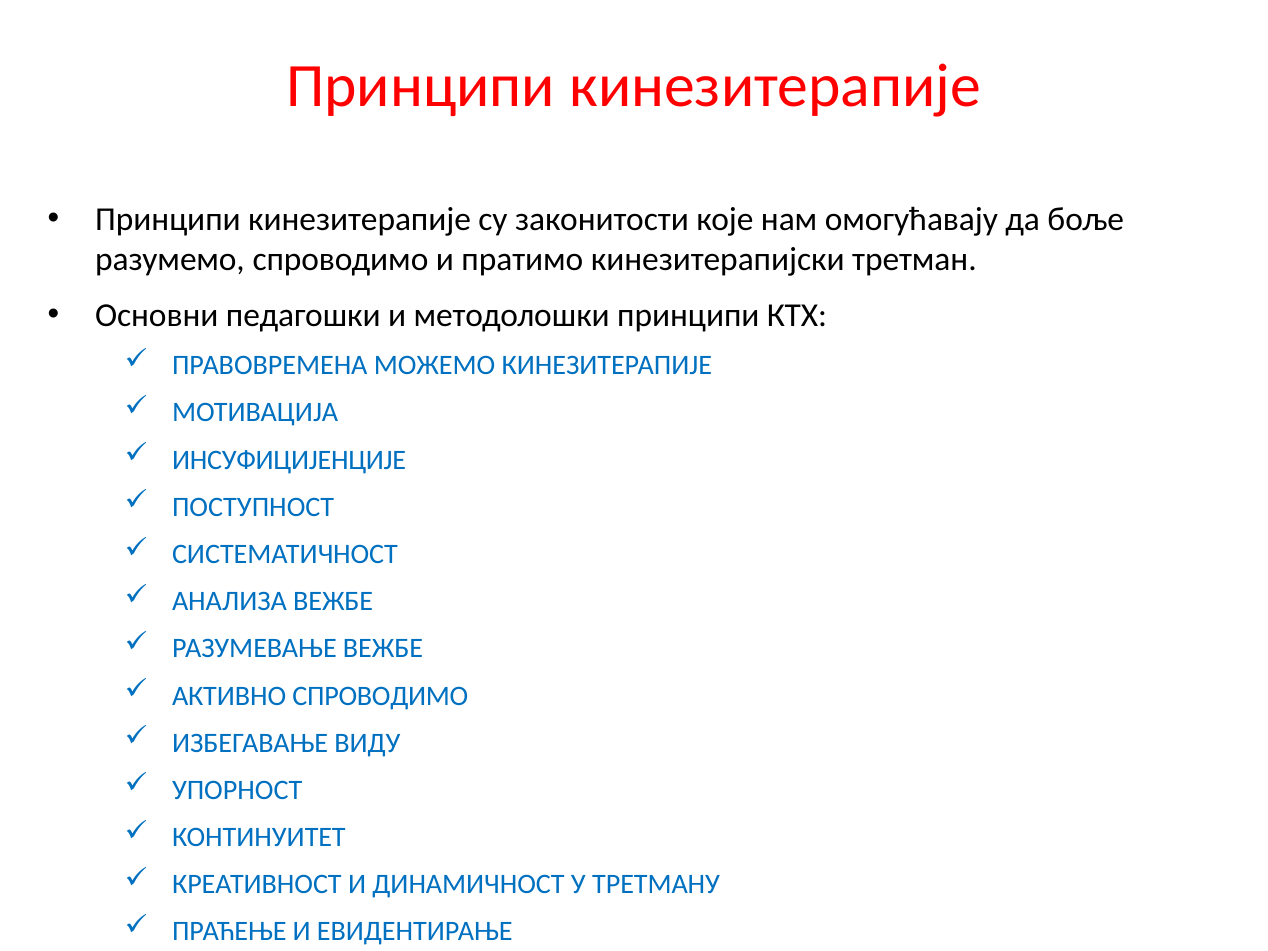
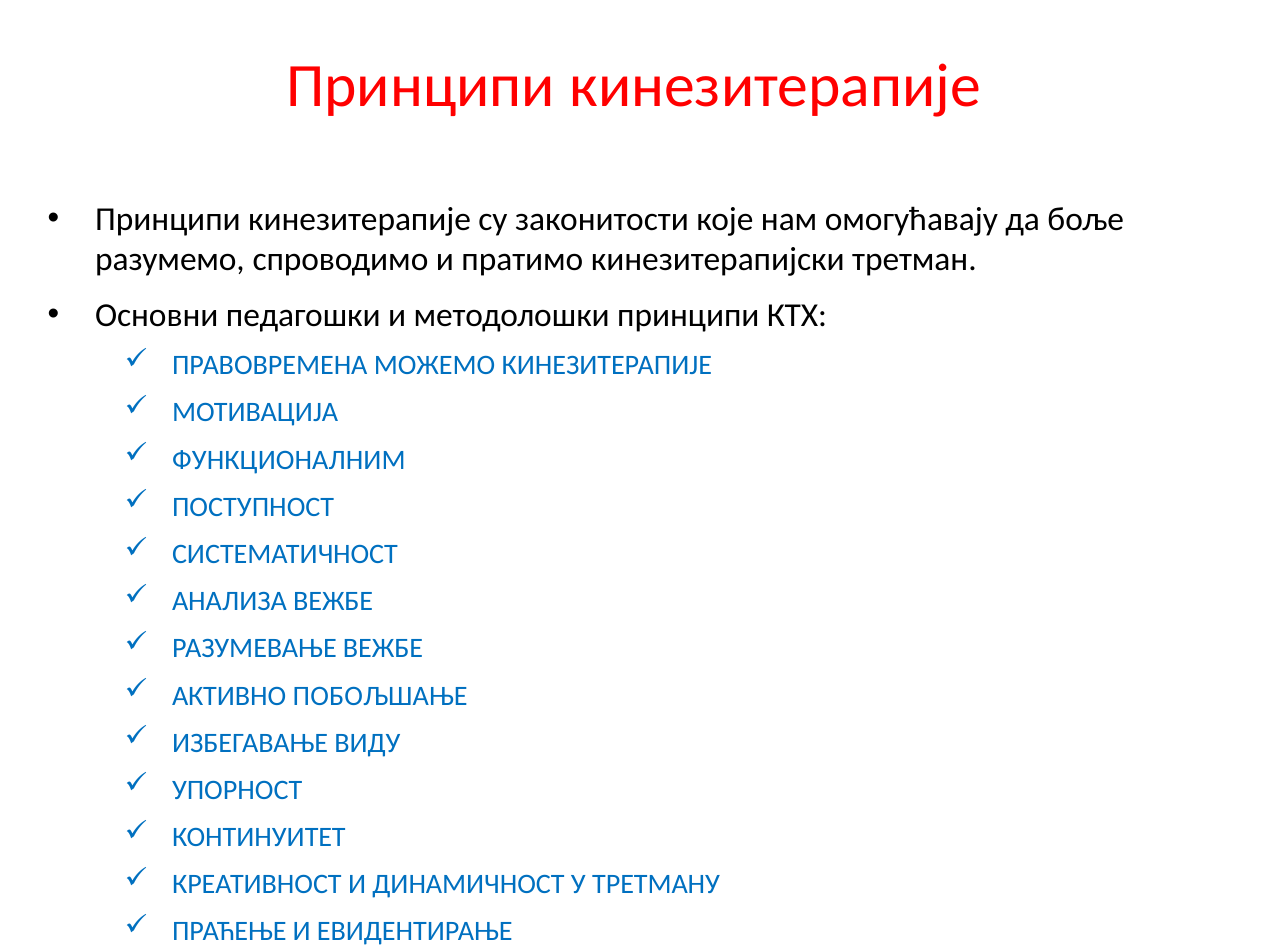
ИНСУФИЦИЈЕНЦИЈЕ: ИНСУФИЦИЈЕНЦИЈЕ -> ФУНКЦИОНАЛНИМ (289, 460)
АКТИВНО СПРОВОДИМО: СПРОВОДИМО -> ПОБОЉШАЊЕ (380, 696)
